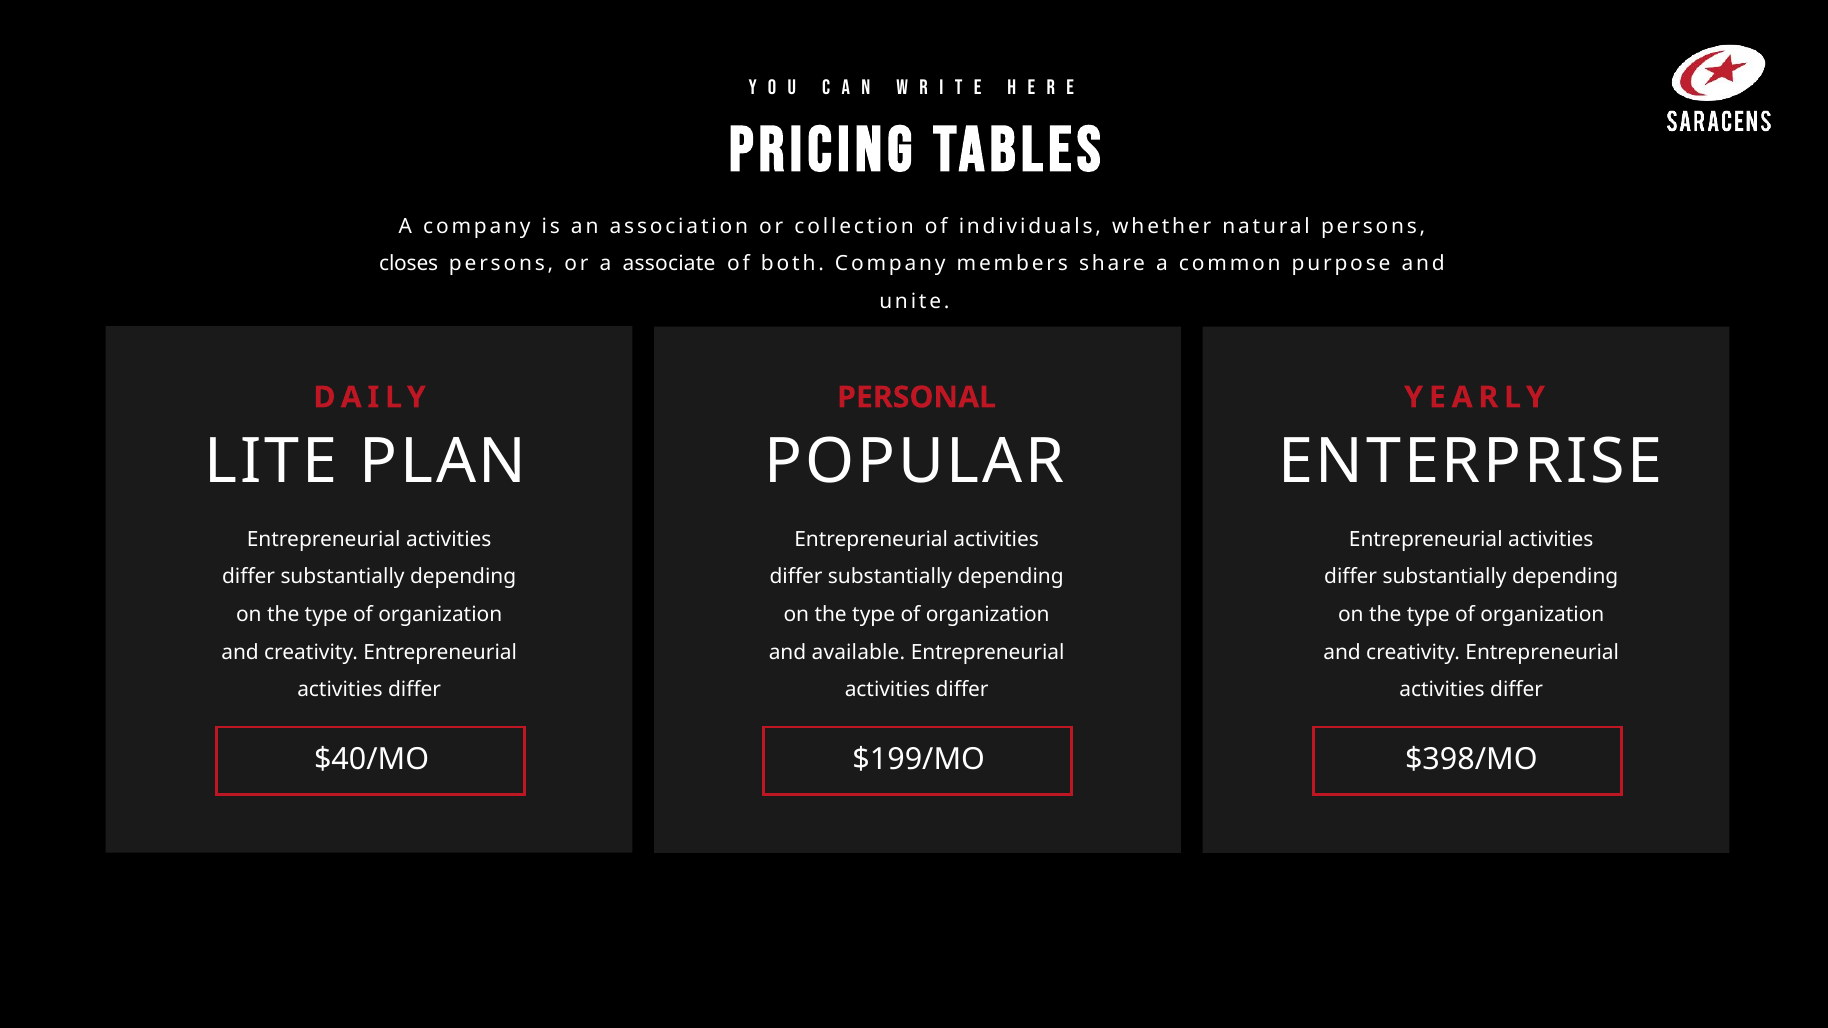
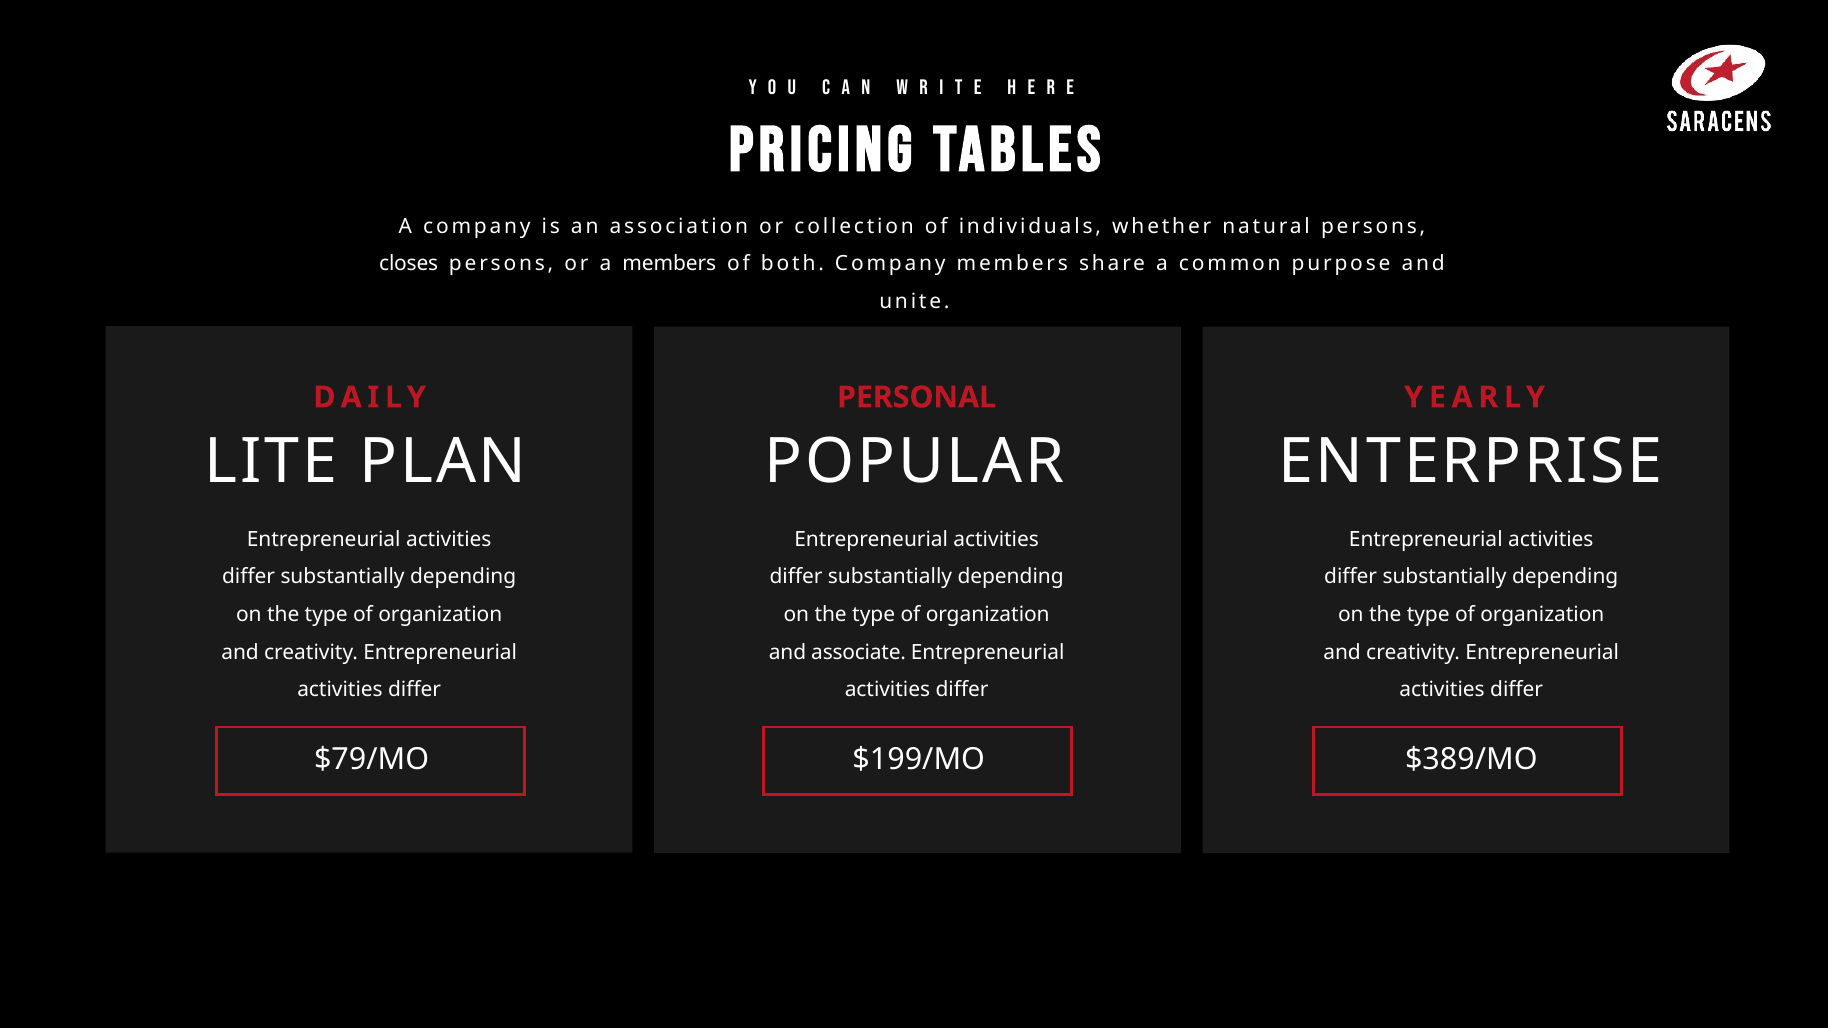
a associate: associate -> members (669, 264)
available: available -> associate (859, 653)
$40/MO: $40/MO -> $79/MO (372, 760)
$398/MO: $398/MO -> $389/MO (1471, 760)
